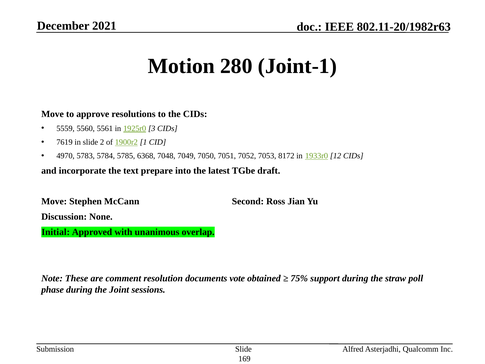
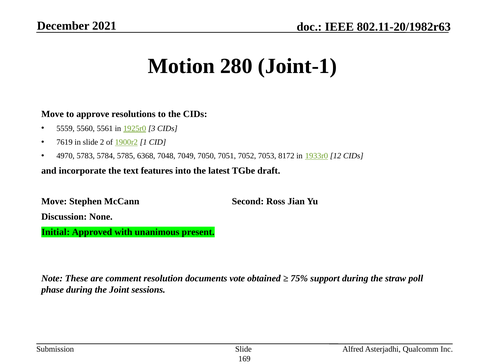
prepare: prepare -> features (157, 170)
overlap: overlap -> present (198, 232)
